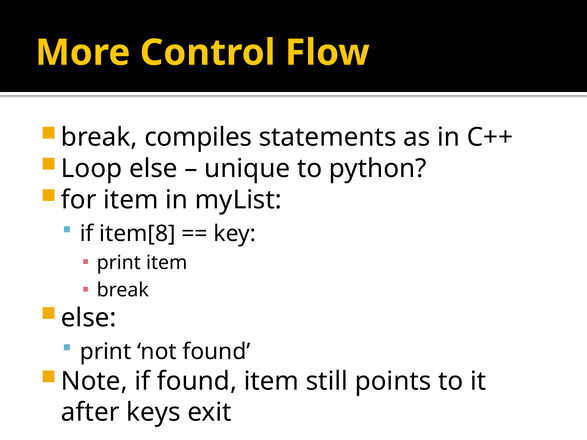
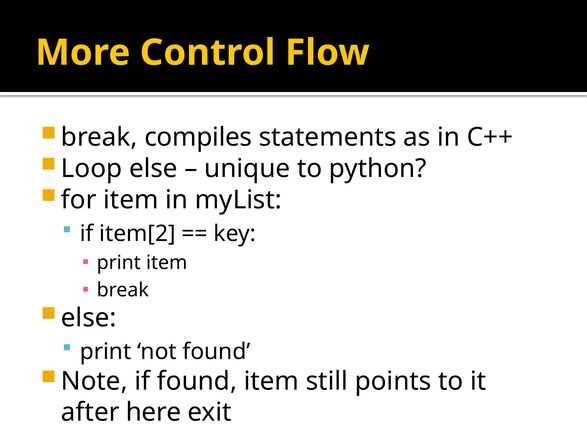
item[8: item[8 -> item[2 (137, 234)
keys: keys -> here (154, 413)
